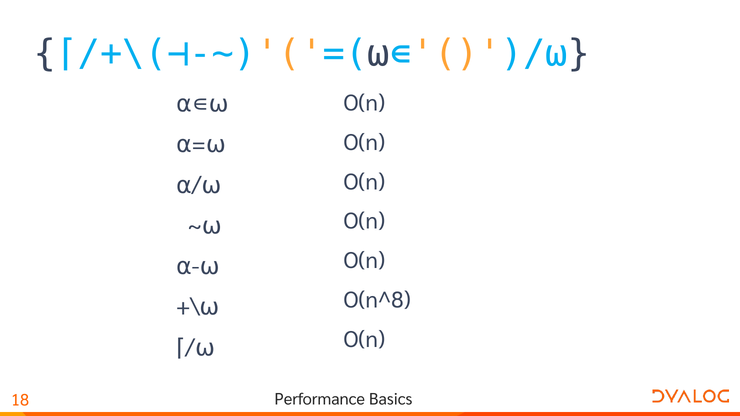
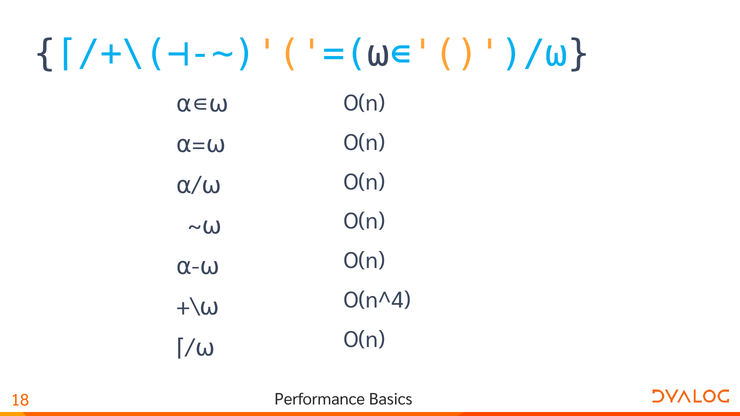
O(n^8: O(n^8 -> O(n^4 (377, 301)
